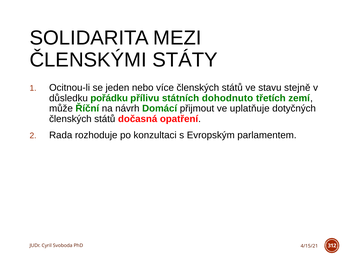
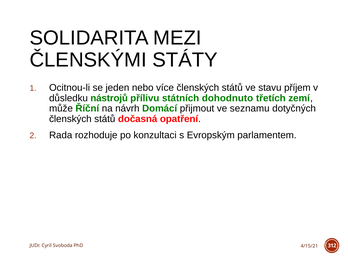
stejně: stejně -> příjem (297, 88)
pořádku: pořádku -> nástrojů (109, 98)
uplatňuje: uplatňuje -> seznamu (250, 109)
